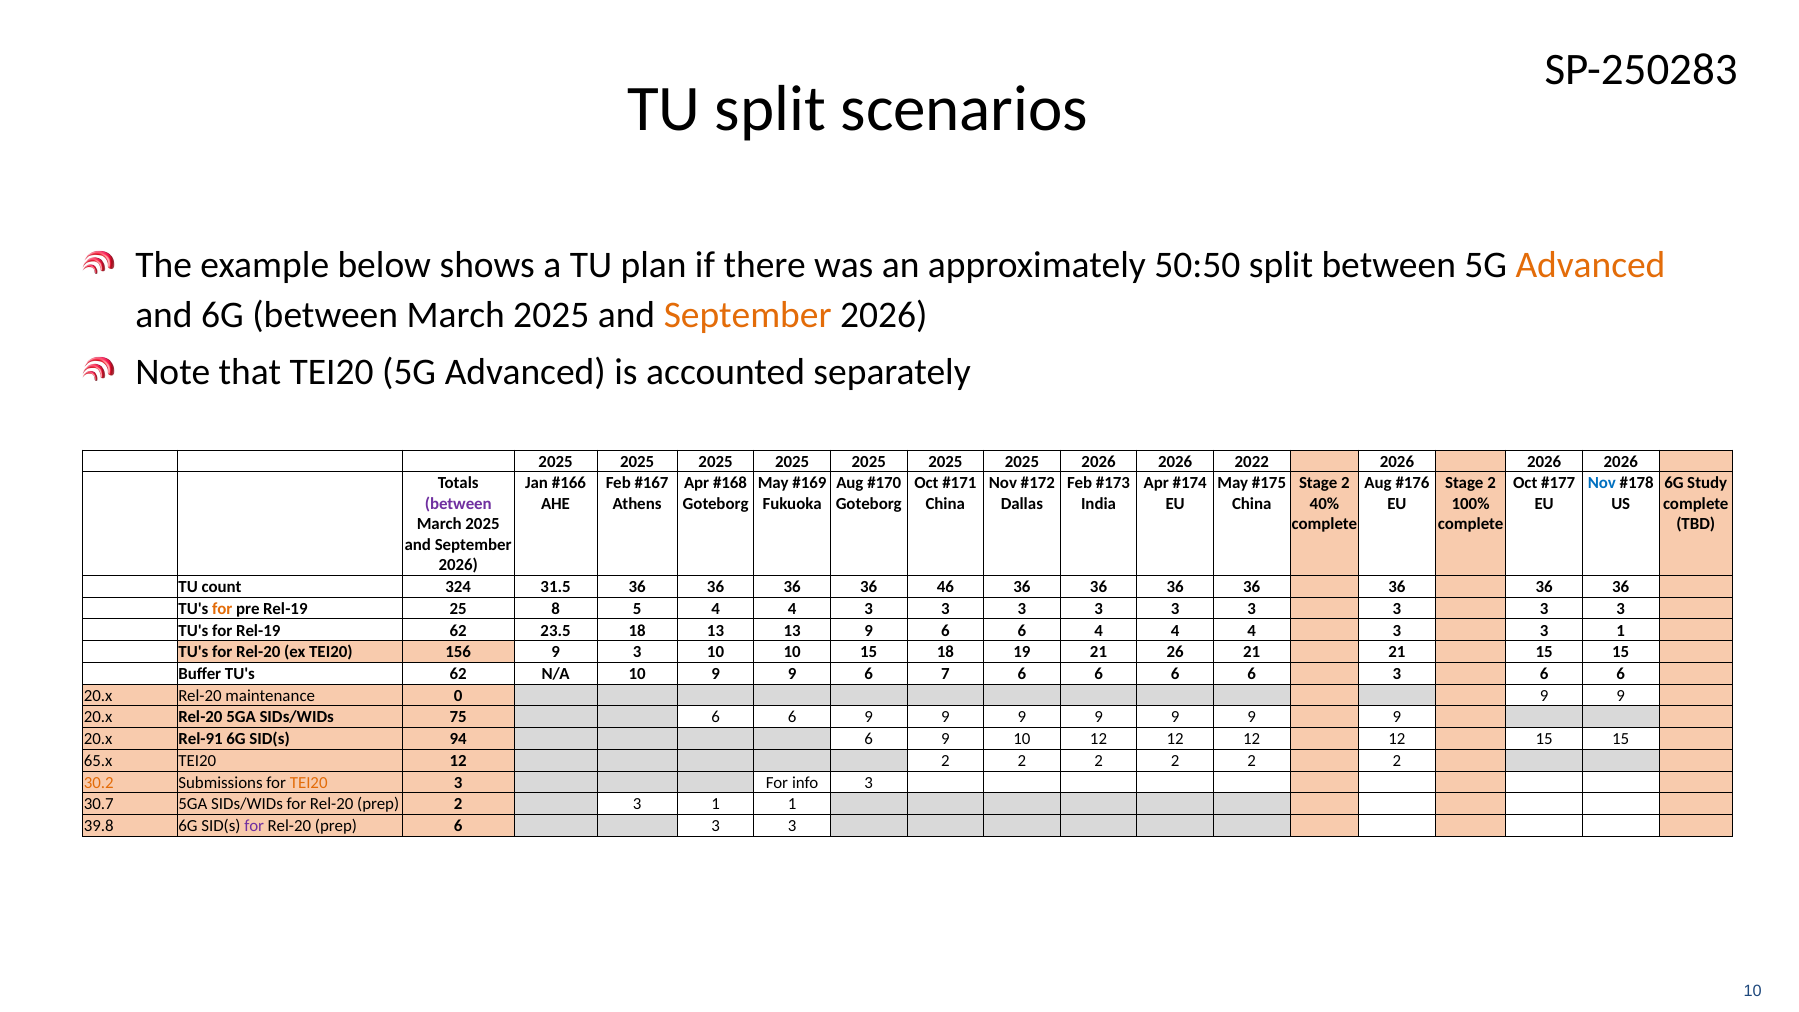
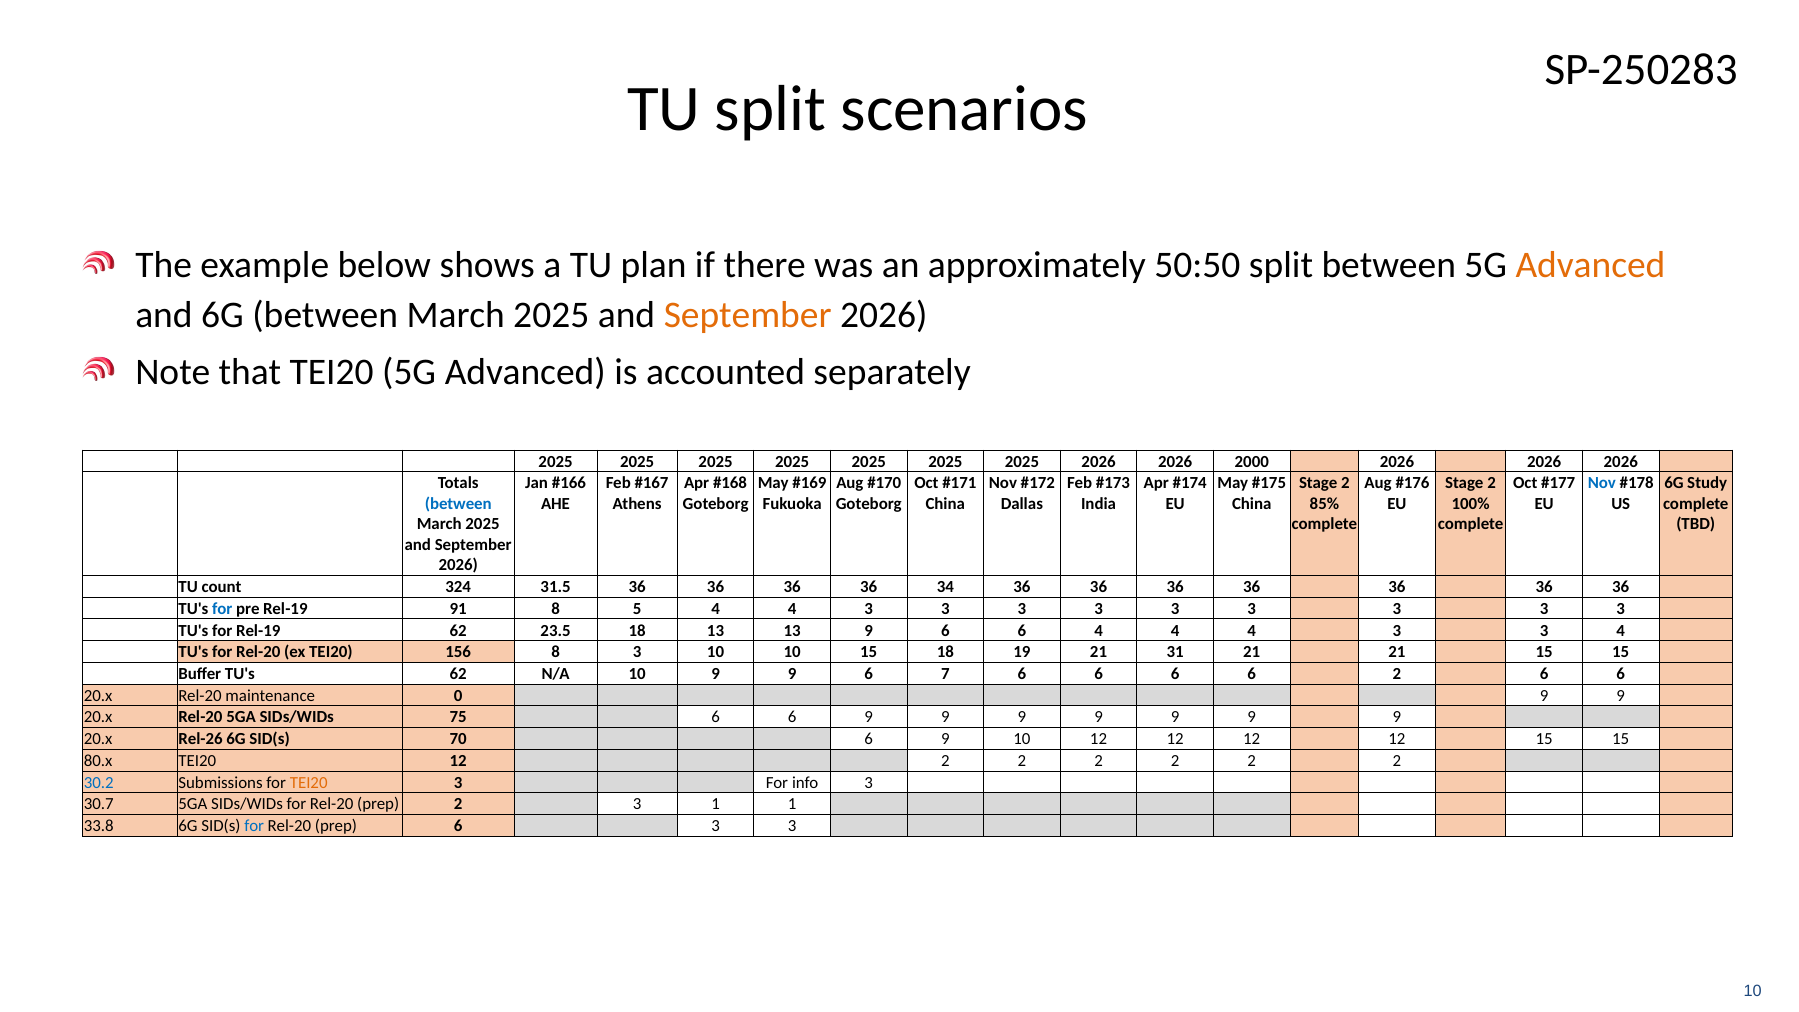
2022: 2022 -> 2000 (1252, 462)
between colour: purple -> blue (458, 504)
40%: 40% -> 85% (1324, 504)
46: 46 -> 34 (945, 587)
for colour: orange -> blue (222, 609)
25: 25 -> 91 (458, 609)
3 3 1: 1 -> 4 (1621, 630)
156 9: 9 -> 8 (556, 652)
26: 26 -> 31 (1175, 652)
6 6 3: 3 -> 2 (1397, 674)
Rel-91: Rel-91 -> Rel-26 (201, 739)
94: 94 -> 70 (458, 739)
65.x: 65.x -> 80.x (98, 761)
30.2 colour: orange -> blue (99, 783)
39.8: 39.8 -> 33.8 (99, 826)
for colour: purple -> blue (254, 826)
